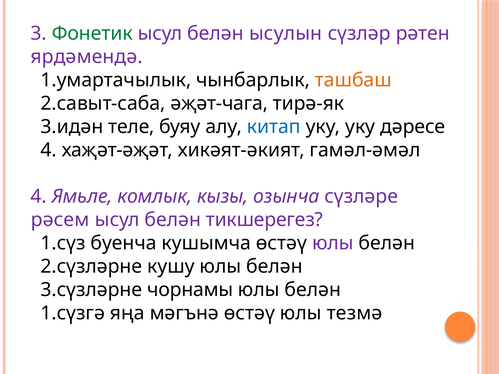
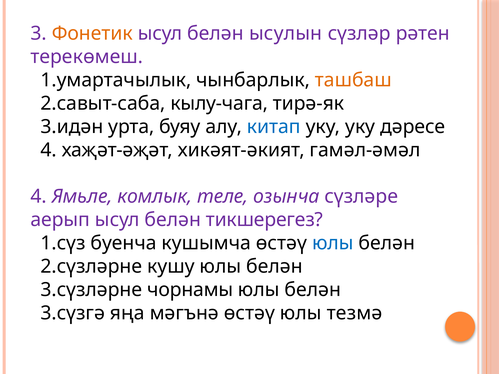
Фонетик colour: green -> orange (92, 34)
ярдәмендә: ярдәмендә -> терекөмеш (87, 57)
әҗәт-чага: әҗәт-чага -> кылу-чага (219, 103)
теле: теле -> урта (131, 127)
кызы: кызы -> теле (223, 197)
рәсем: рәсем -> аерып (60, 220)
юлы colour: purple -> blue (333, 243)
1.сүзгә: 1.сүзгә -> 3.сүзгә (73, 313)
